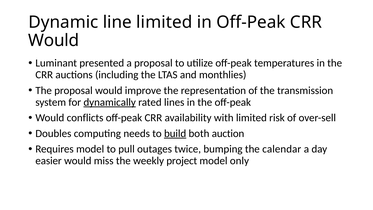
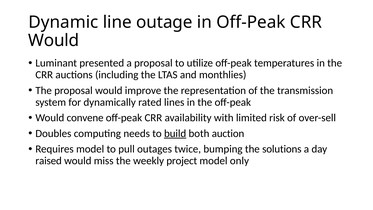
line limited: limited -> outage (164, 22)
dynamically underline: present -> none (110, 102)
conflicts: conflicts -> convene (85, 118)
calendar: calendar -> solutions (282, 149)
easier: easier -> raised (49, 161)
